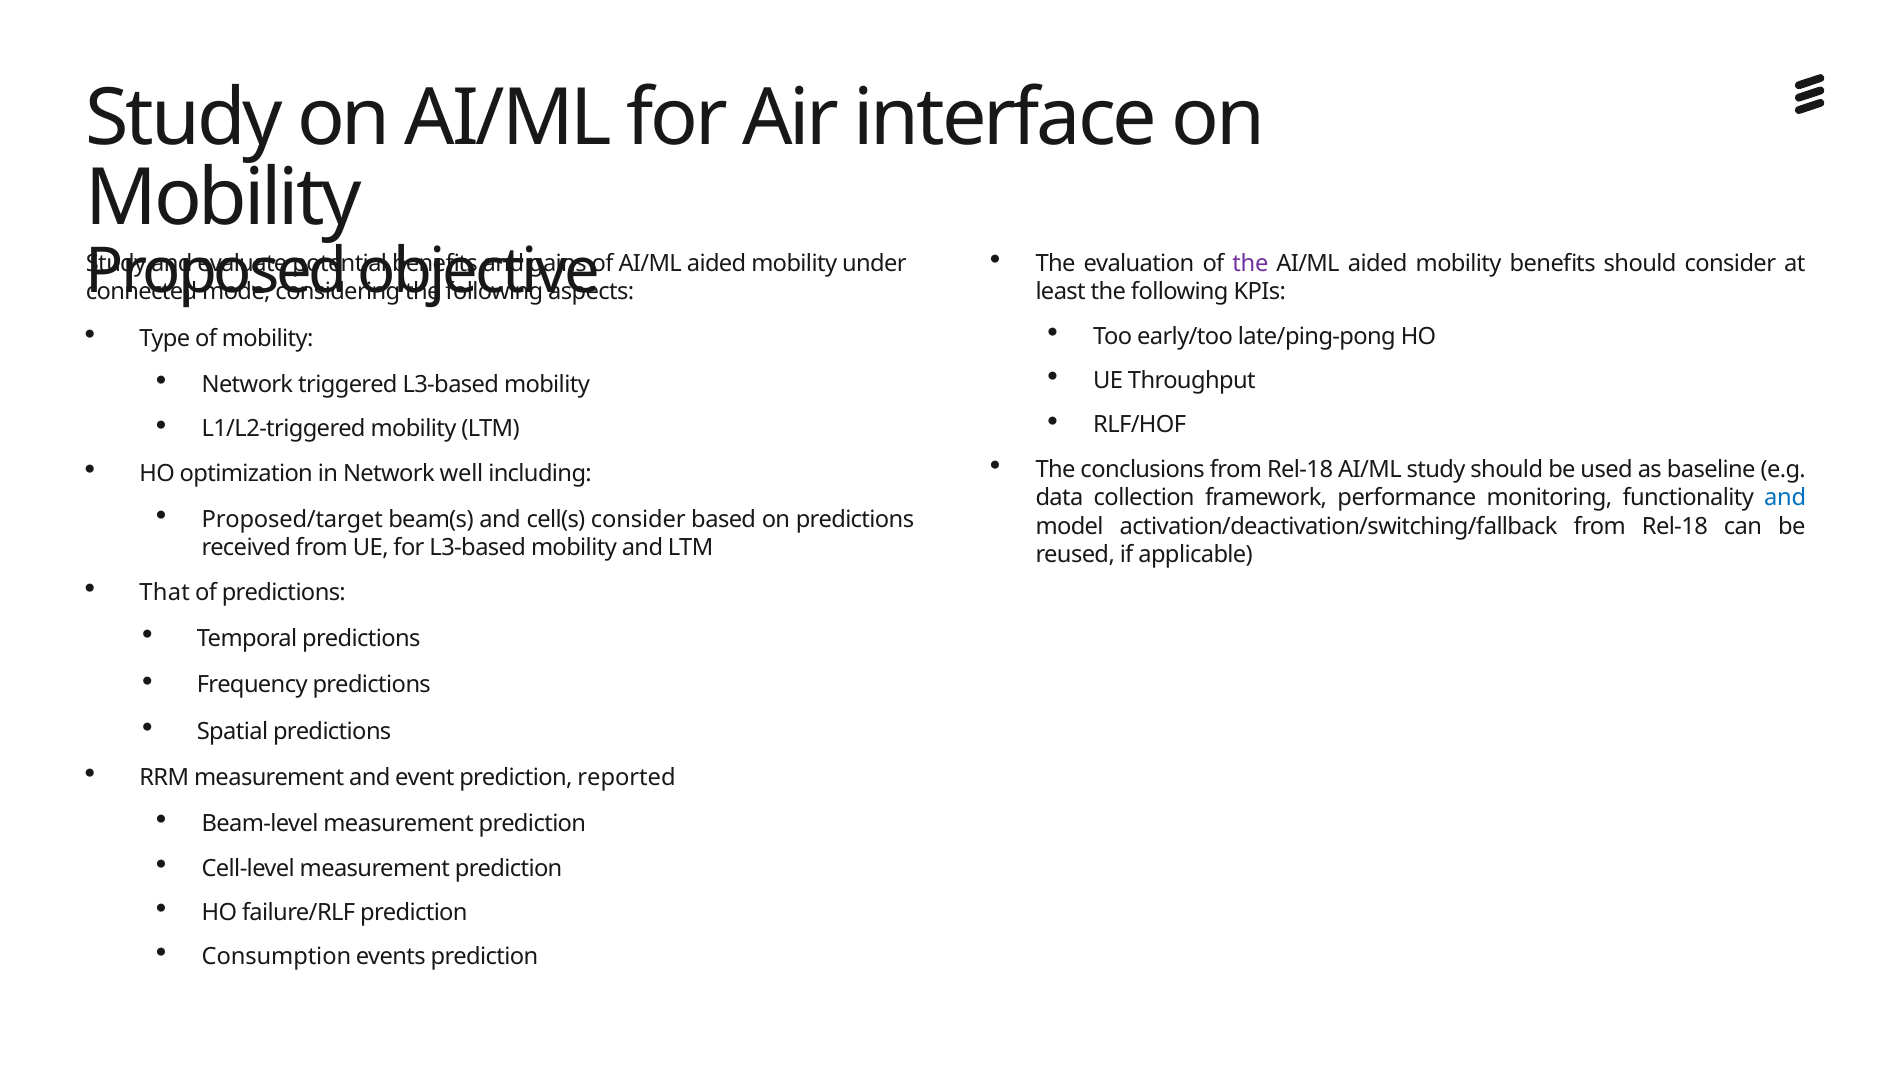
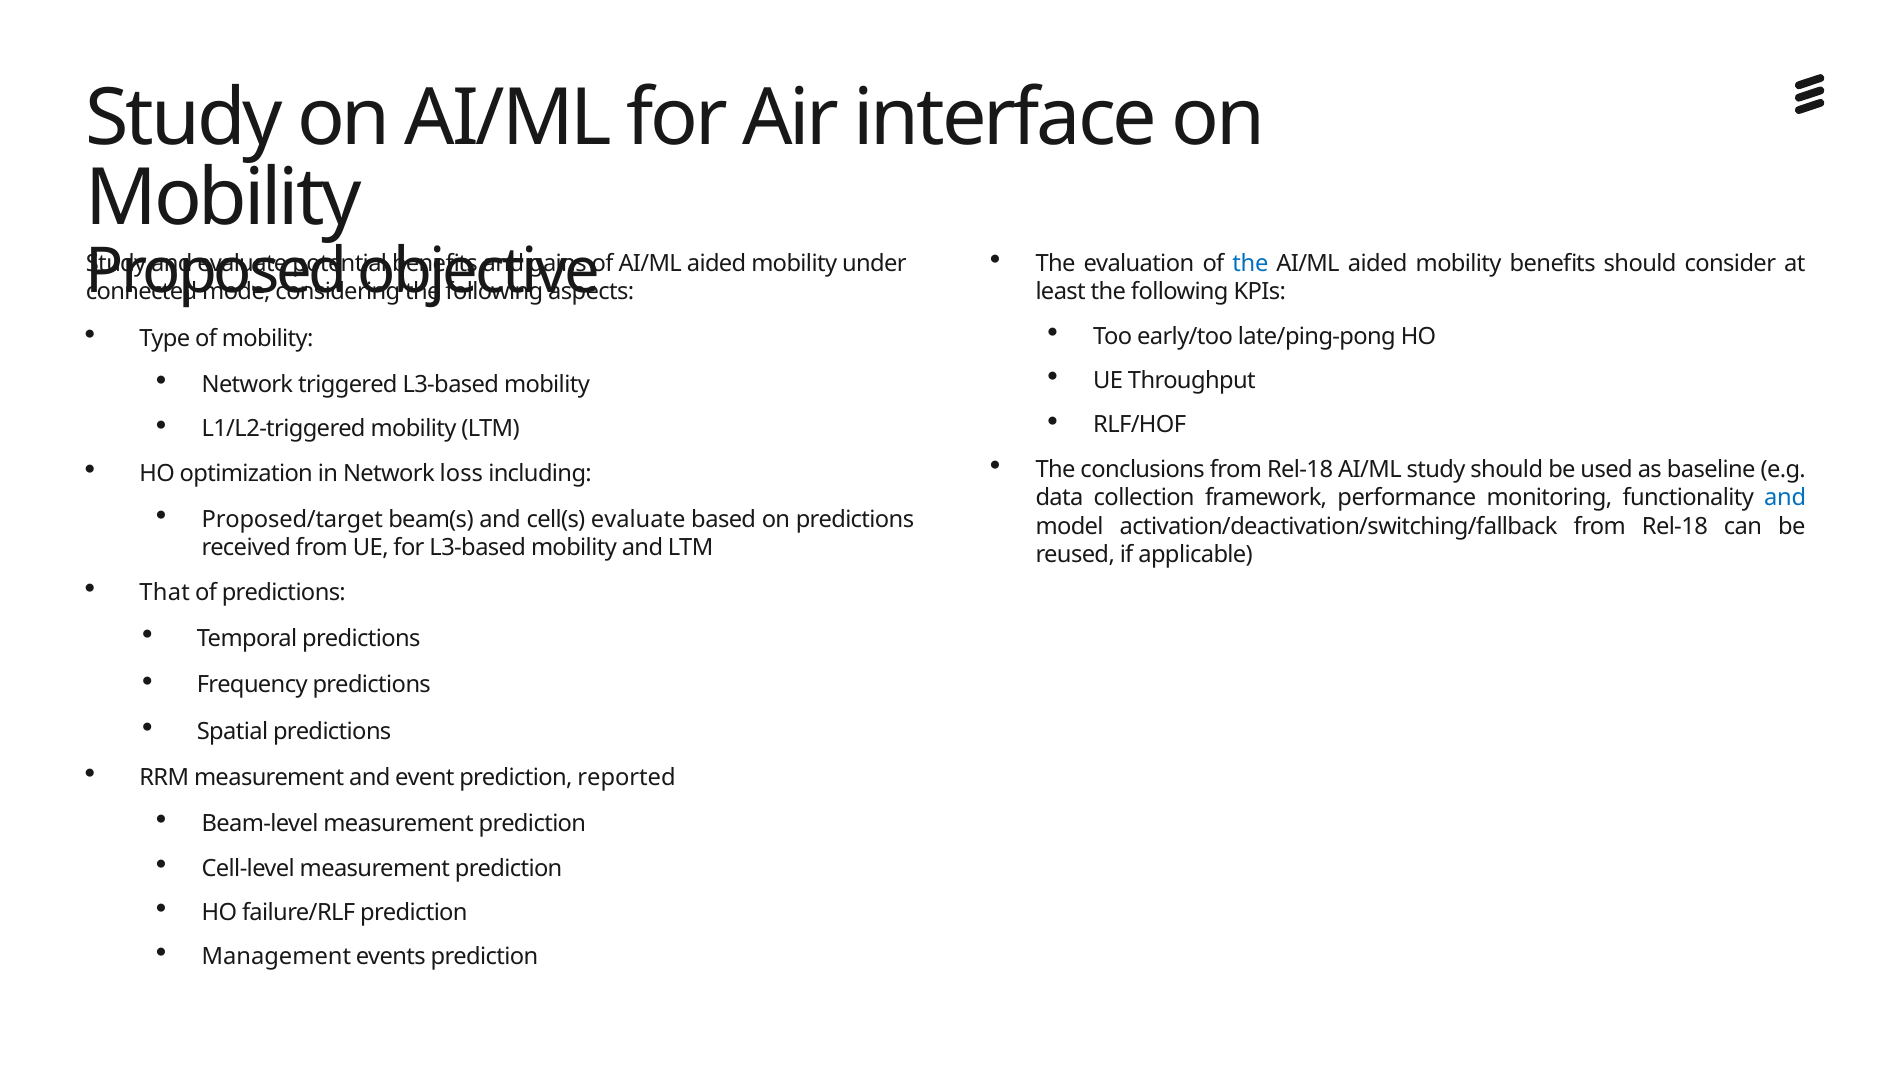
the colour: purple -> blue (1250, 264)
well: well -> loss (461, 473)
cell(s consider: consider -> evaluate (638, 520)
Consumption: Consumption -> Management (276, 957)
